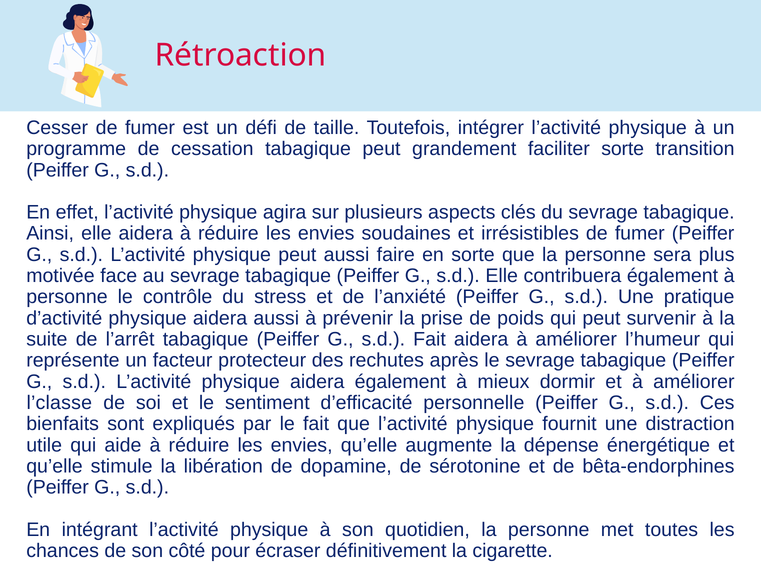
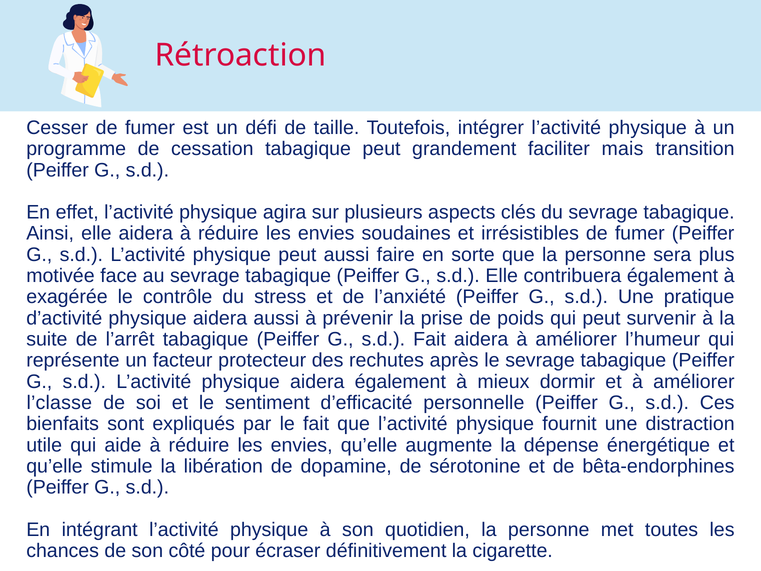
faciliter sorte: sorte -> mais (622, 149)
personne: personne -> exagérée (67, 297)
